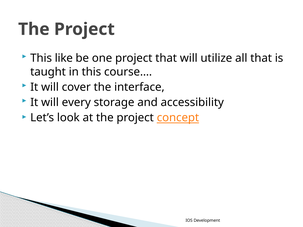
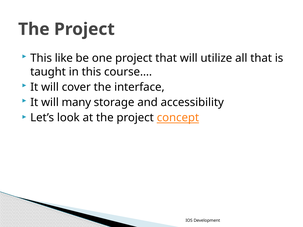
every: every -> many (76, 103)
